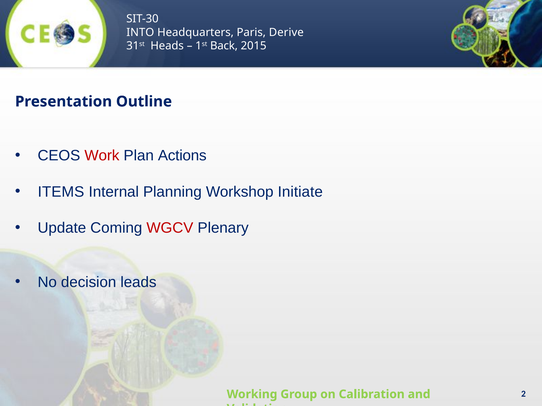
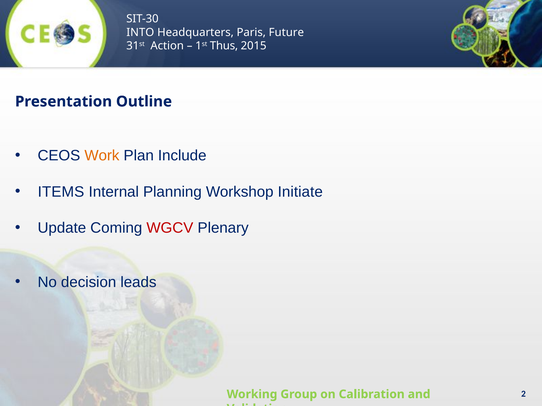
Derive: Derive -> Future (286, 32)
Heads: Heads -> Action (167, 46)
Back: Back -> Thus (224, 46)
Work colour: red -> orange (102, 156)
Actions: Actions -> Include (182, 156)
